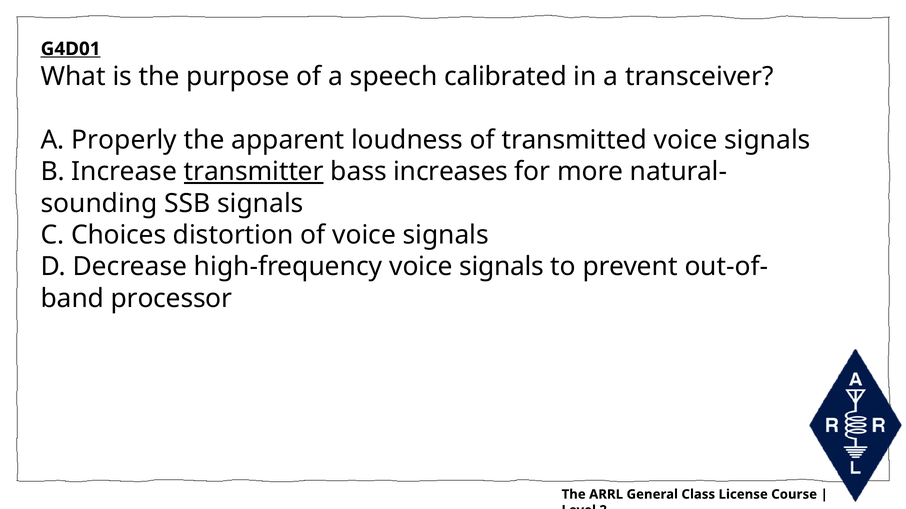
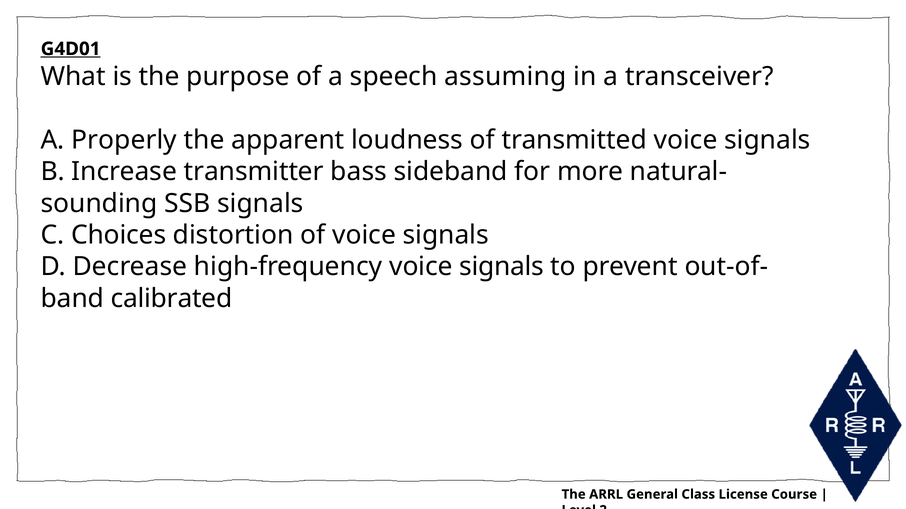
calibrated: calibrated -> assuming (505, 77)
transmitter underline: present -> none (254, 172)
increases: increases -> sideband (451, 172)
processor: processor -> calibrated (172, 299)
